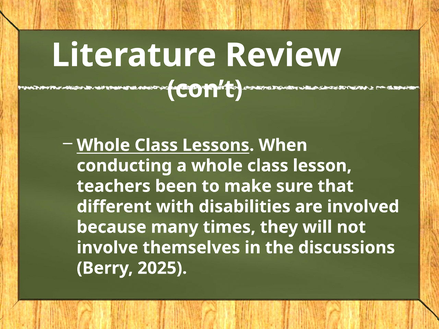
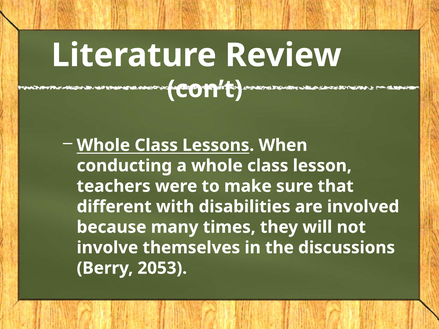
been: been -> were (176, 186)
2025: 2025 -> 2053 (162, 268)
